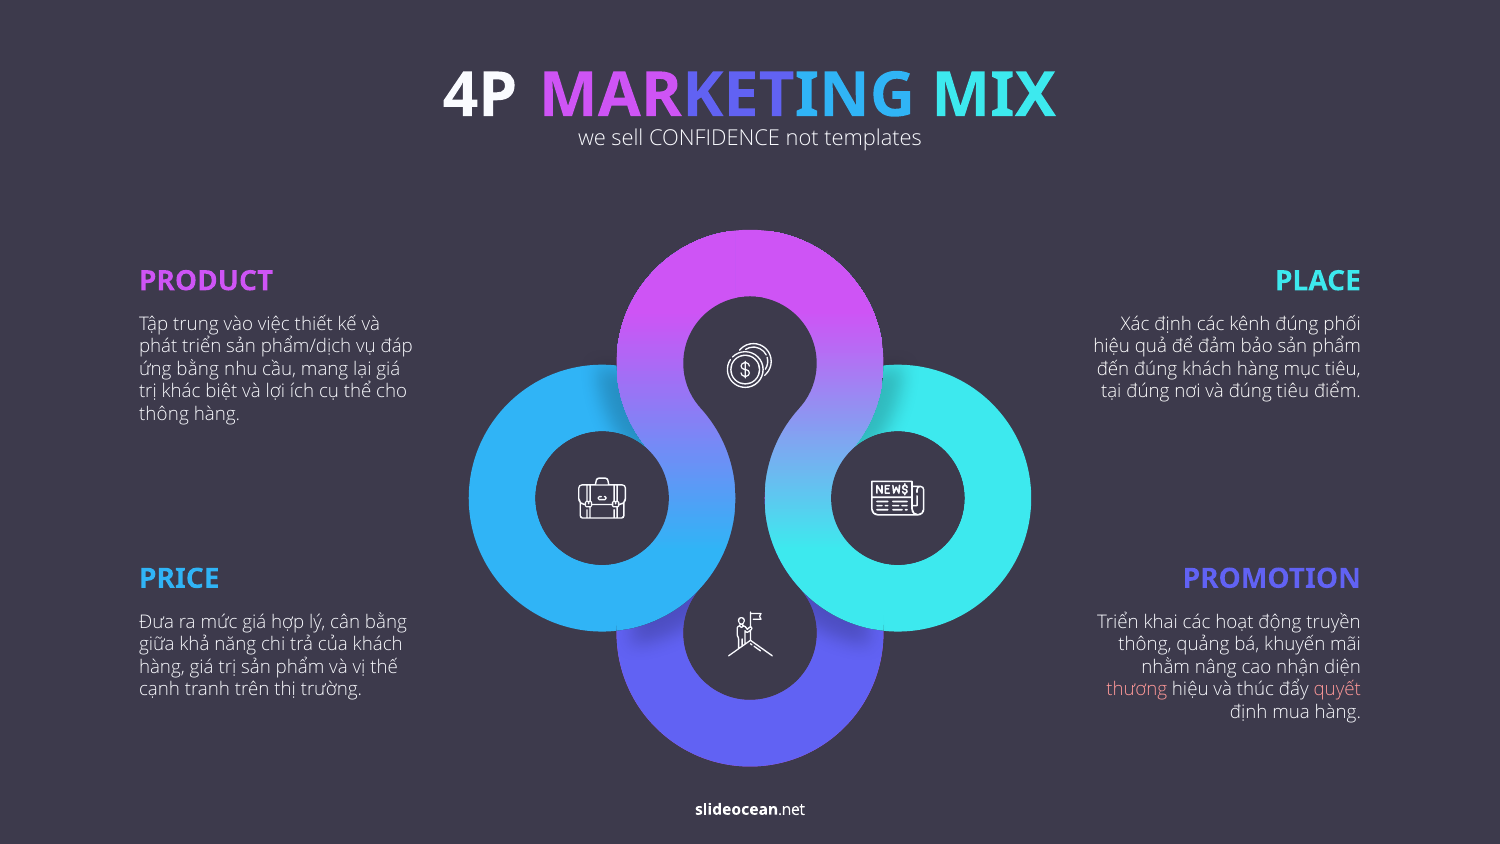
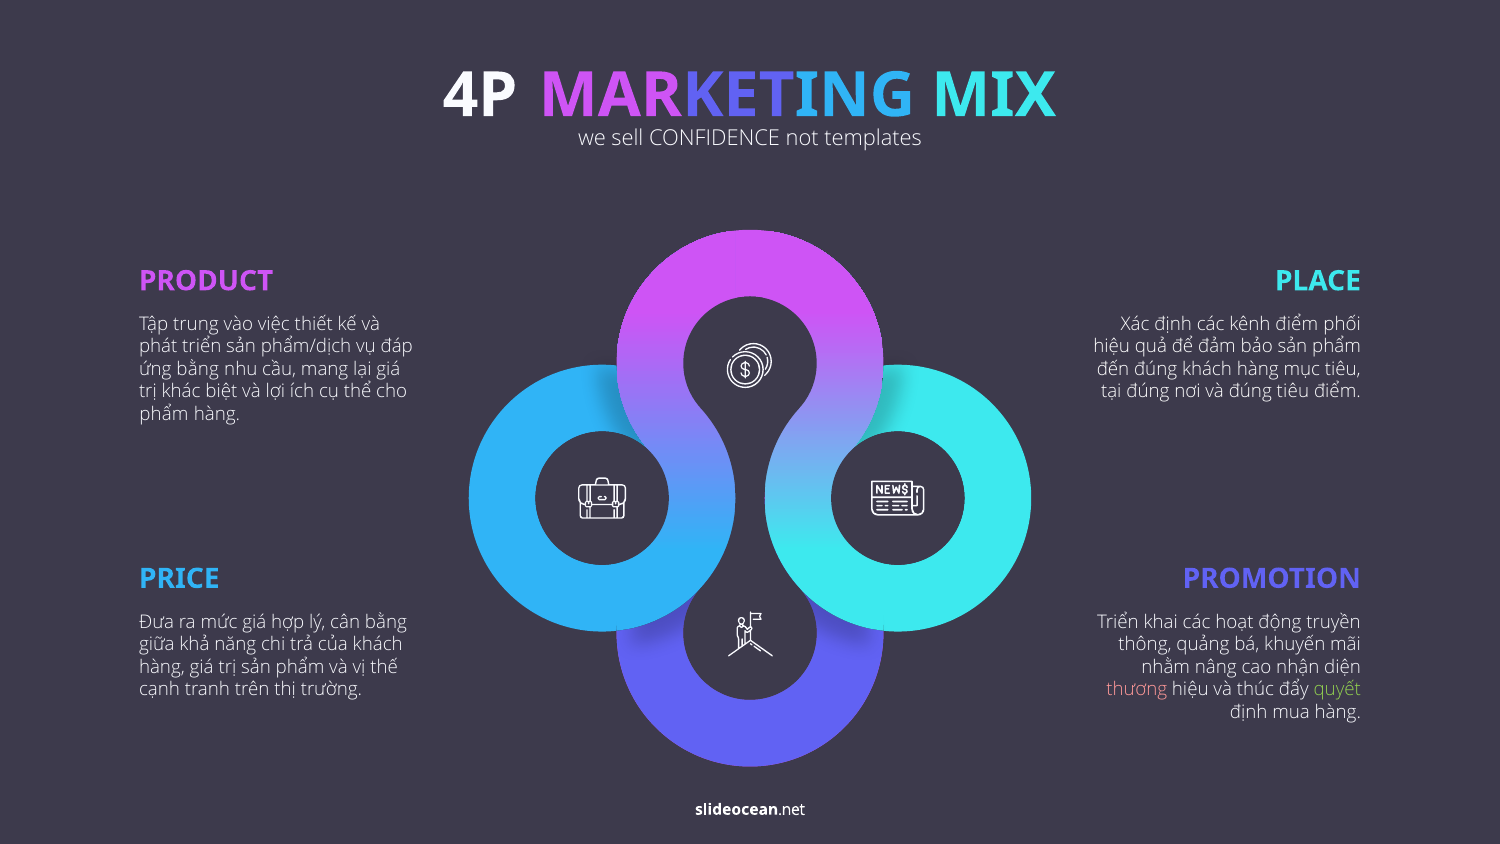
kênh đúng: đúng -> điểm (1297, 324)
thông: thông -> phẩm (164, 414)
quyết colour: pink -> light green (1337, 689)
